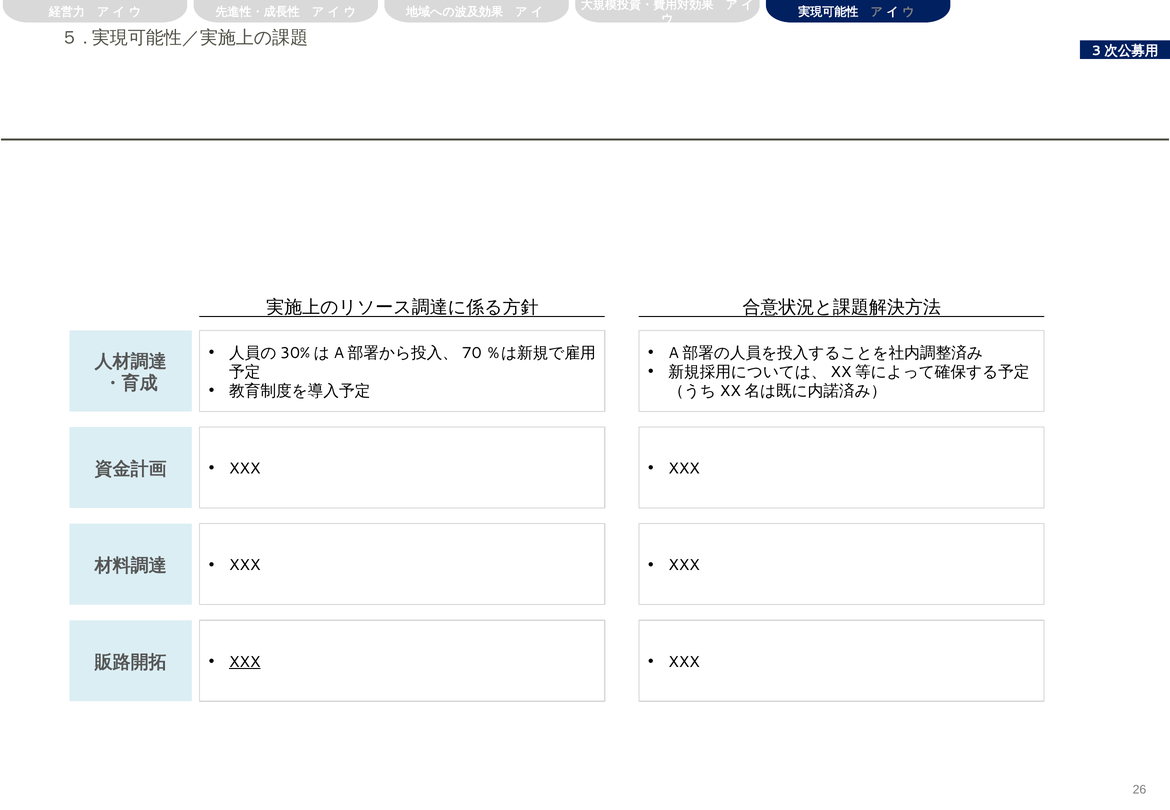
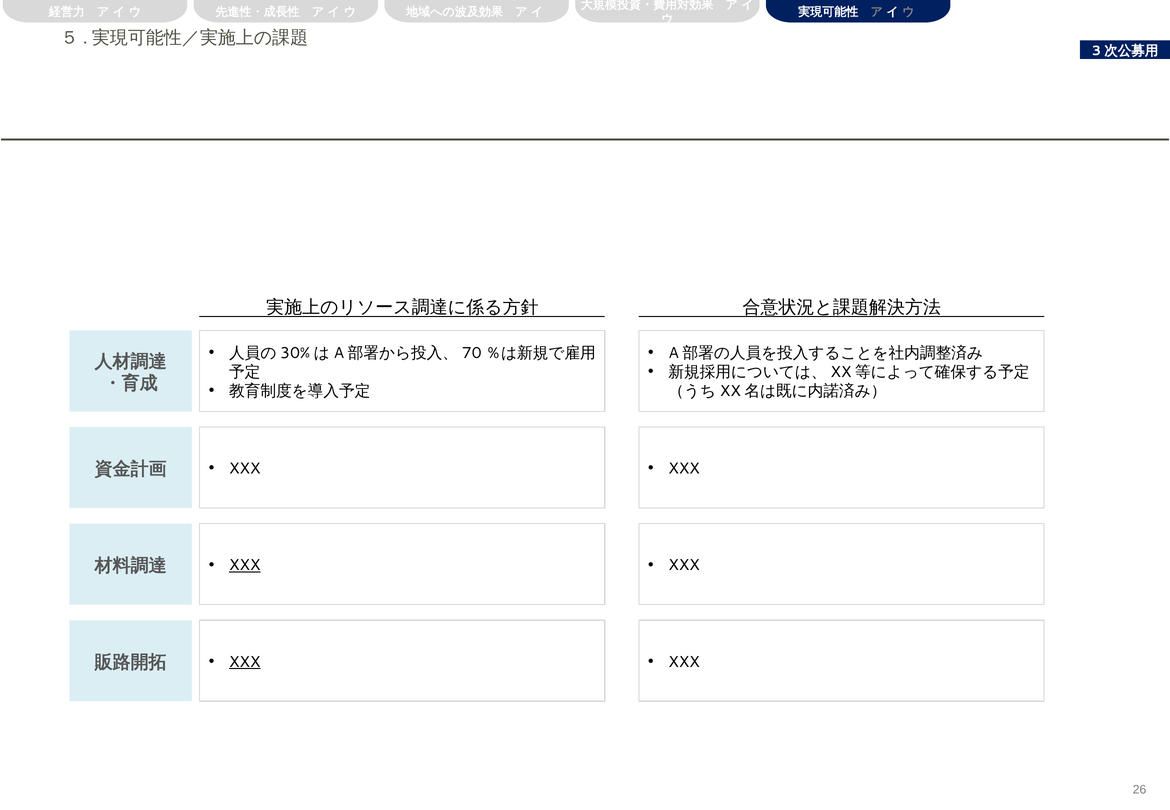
XXX underline: none -> present (245, 565)
